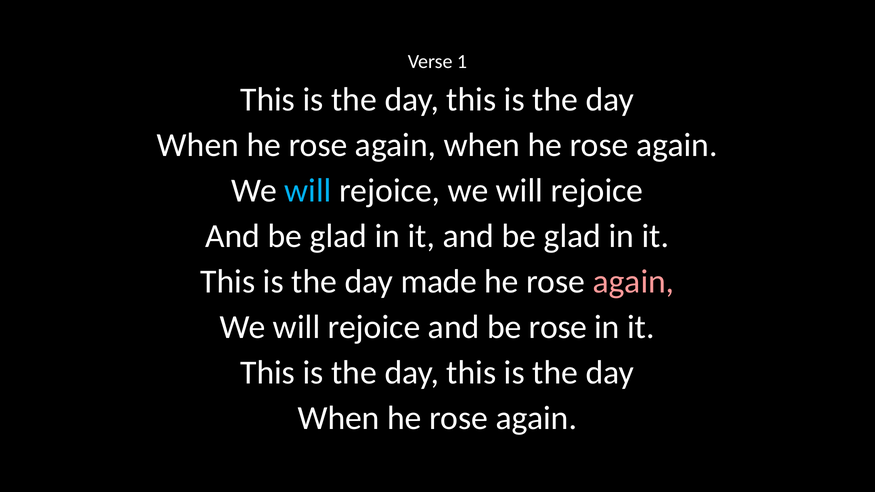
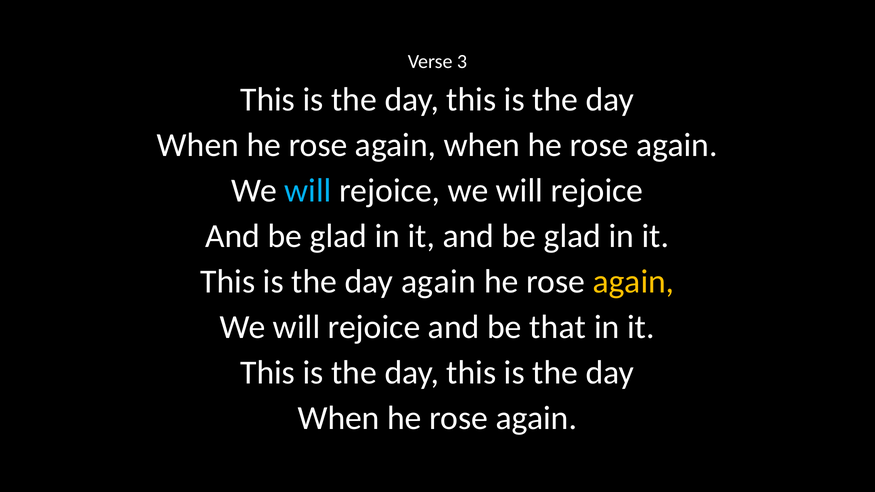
1: 1 -> 3 (462, 61)
day made: made -> again (438, 282)
again colour: pink -> yellow (633, 282)
be rose: rose -> that (558, 327)
